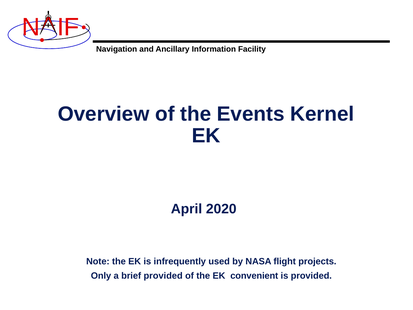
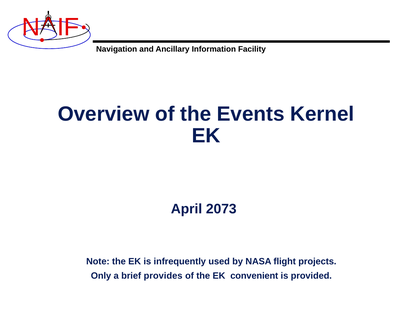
2020: 2020 -> 2073 (221, 209)
brief provided: provided -> provides (163, 276)
